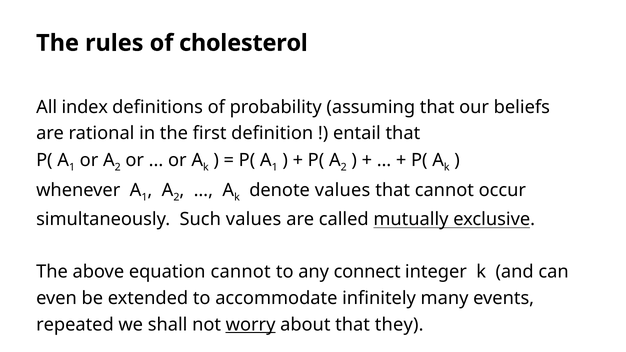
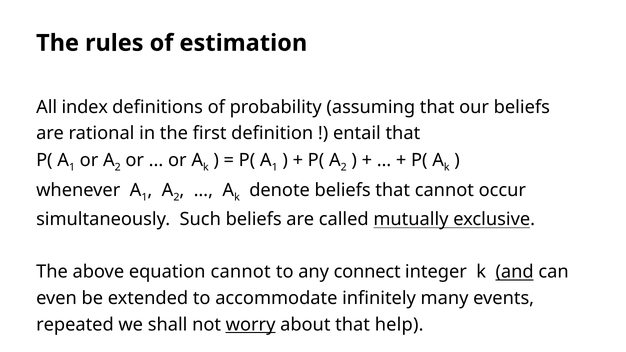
cholesterol: cholesterol -> estimation (243, 43)
denote values: values -> beliefs (343, 190)
Such values: values -> beliefs (254, 219)
and underline: none -> present (515, 272)
they: they -> help (399, 325)
